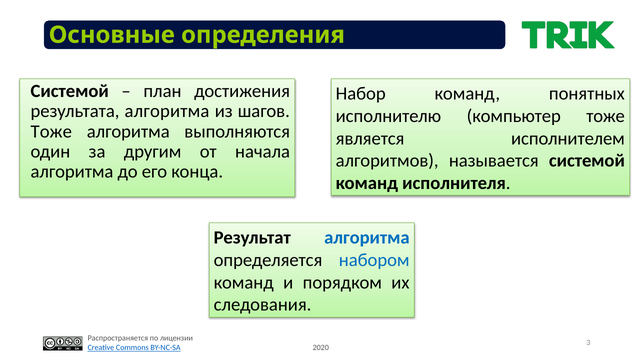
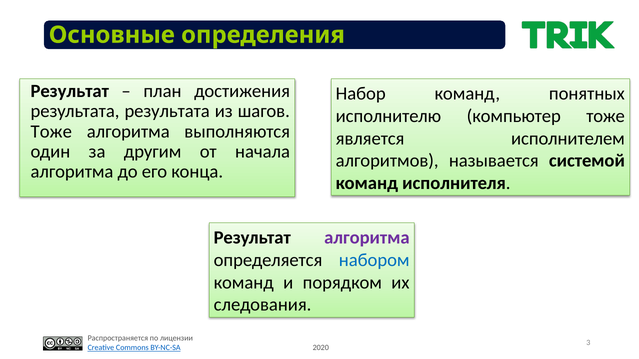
Системой: Системой -> Результат (70, 91)
результата алгоритма: алгоритма -> результата (167, 111)
алгоритма colour: blue -> purple (367, 238)
